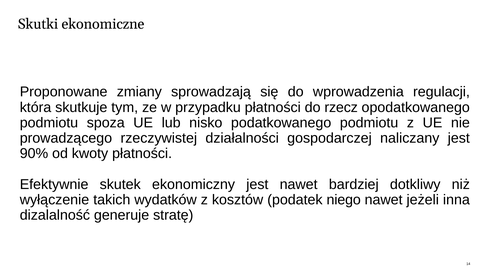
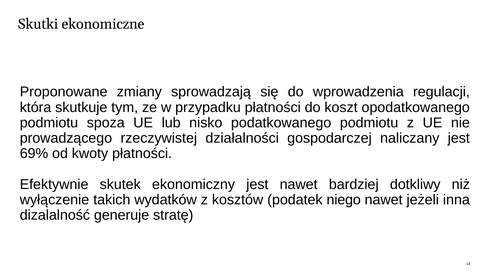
rzecz: rzecz -> koszt (341, 107)
90%: 90% -> 69% (34, 153)
